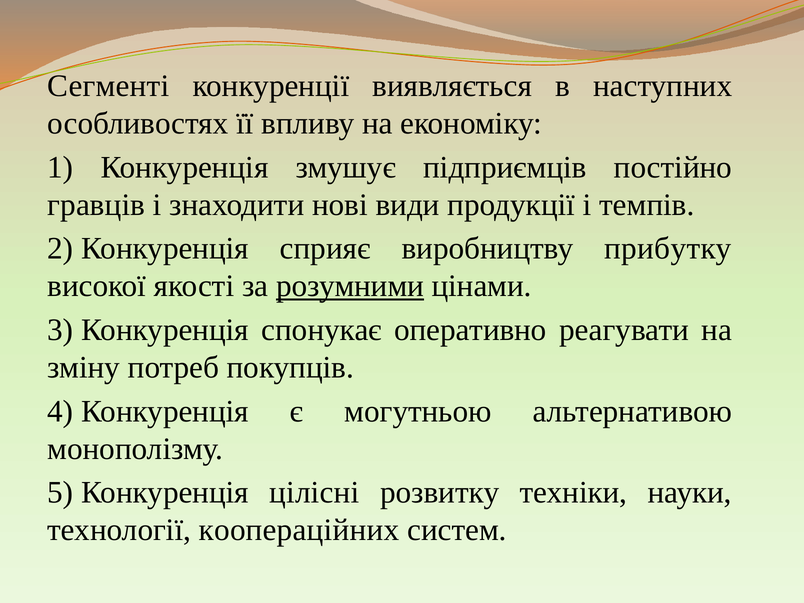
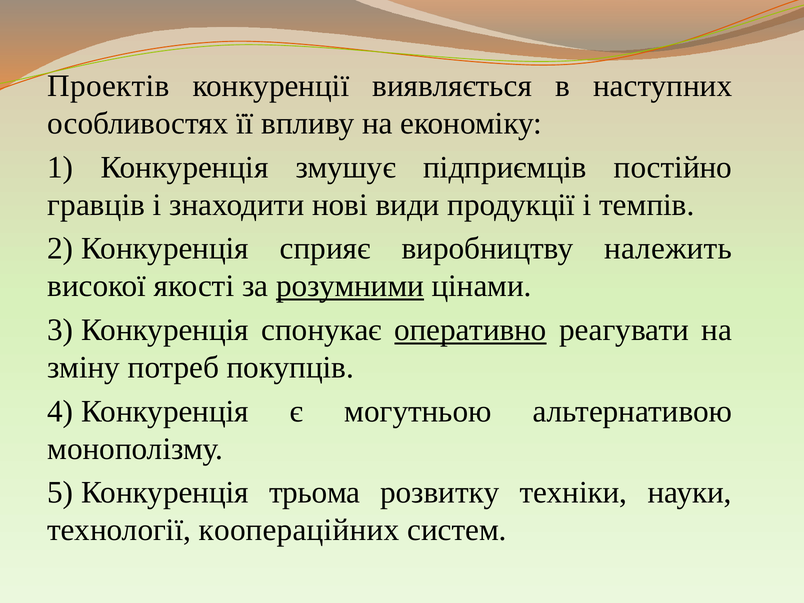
Сегменті: Сегменті -> Проектів (108, 86)
прибутку: прибутку -> належить (668, 249)
оперативно underline: none -> present (470, 330)
цілісні: цілісні -> трьома (315, 493)
